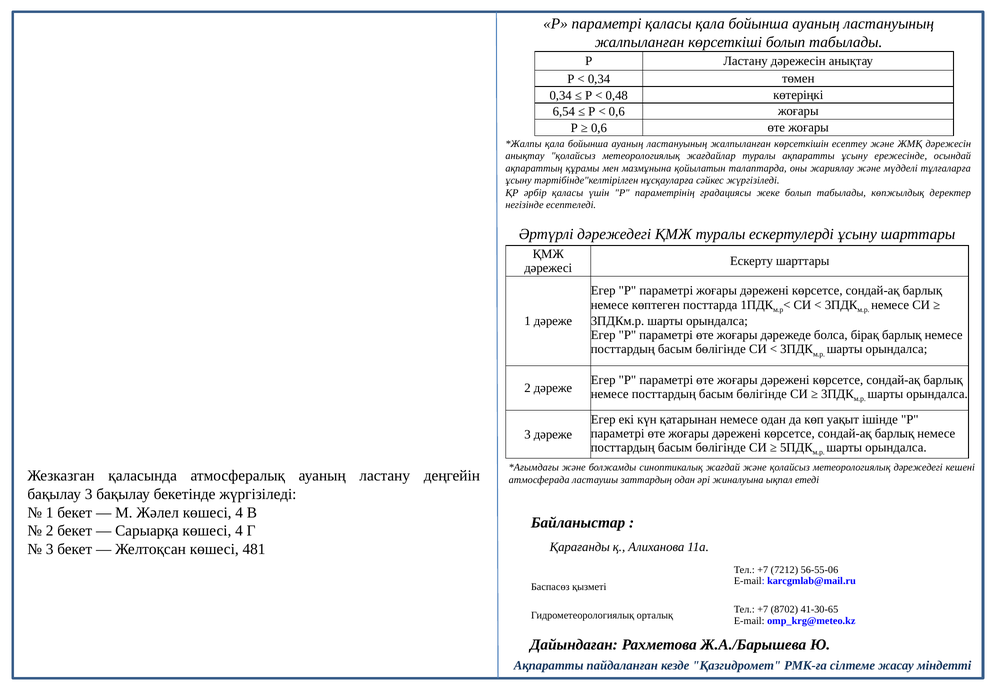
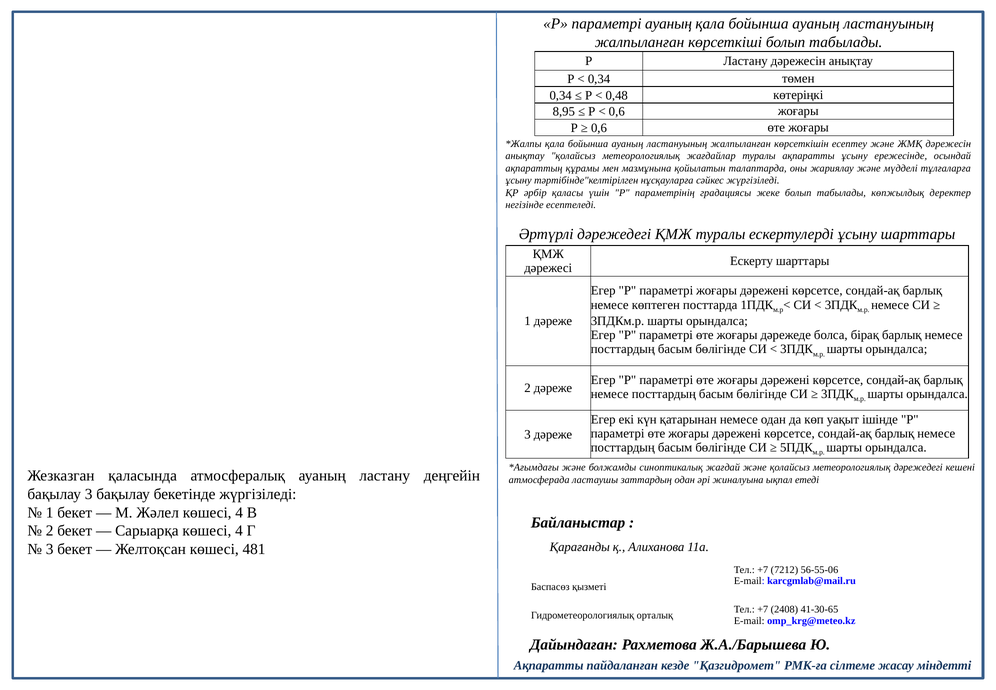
параметрі қаласы: қаласы -> ауаның (669, 24)
6,54: 6,54 -> 8,95 (564, 112)
8702: 8702 -> 2408 (784, 609)
